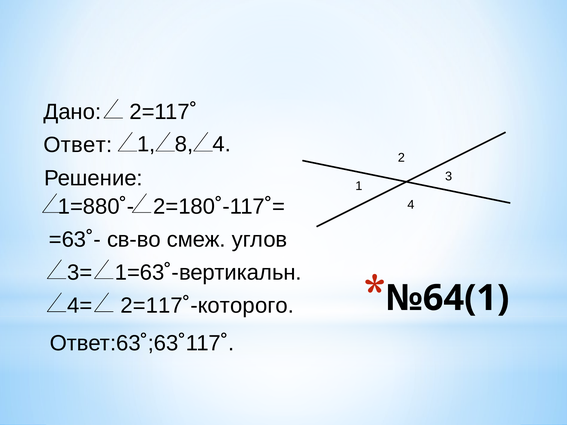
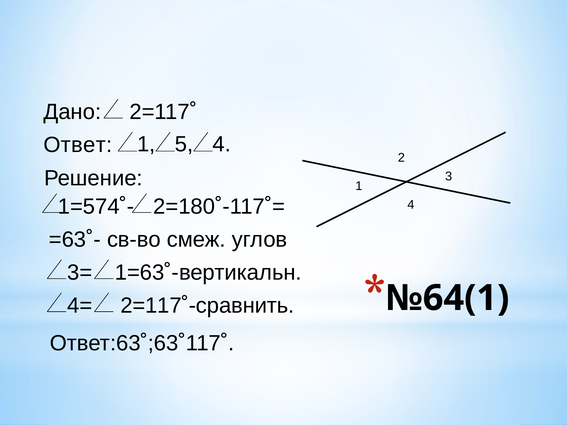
8: 8 -> 5 (184, 144)
1=880˚-: 1=880˚- -> 1=574˚- (96, 207)
2=117˚-которого: 2=117˚-которого -> 2=117˚-сравнить (207, 306)
